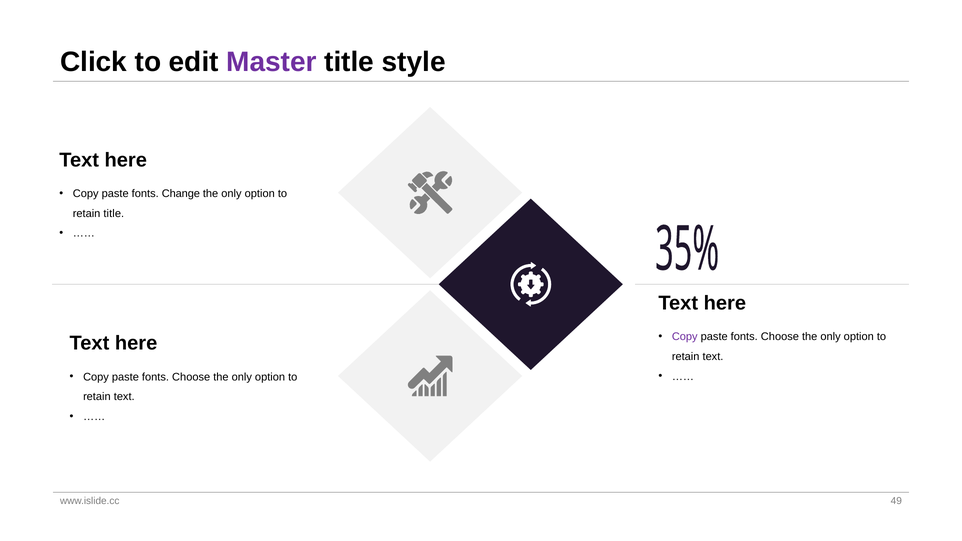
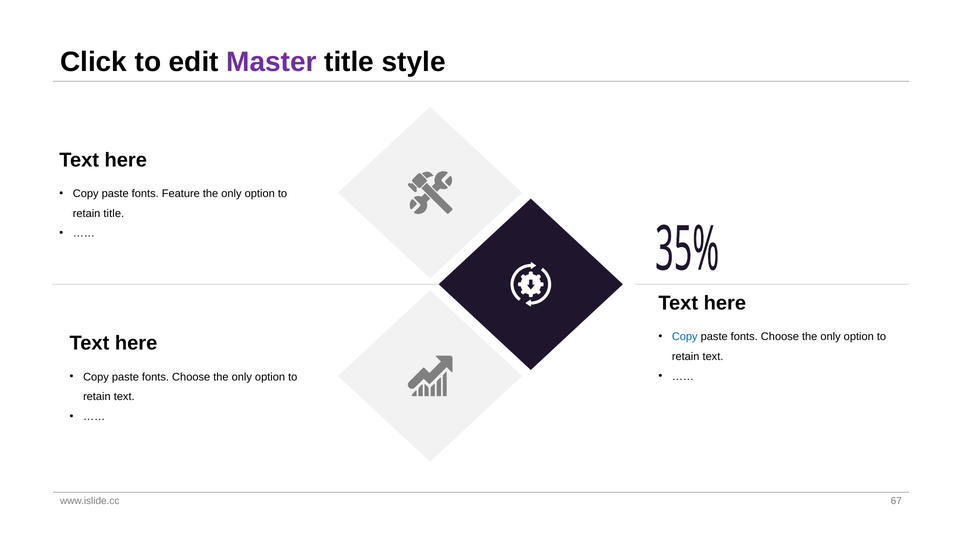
Change: Change -> Feature (181, 194)
Copy colour: purple -> blue (685, 337)
49: 49 -> 67 (896, 501)
